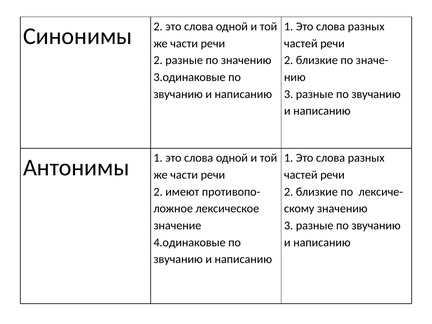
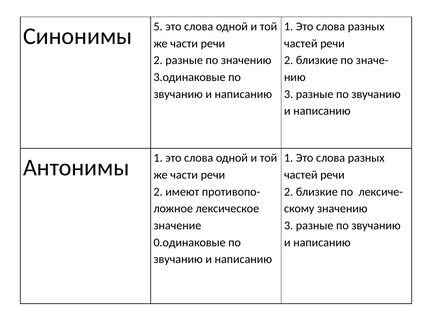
Синонимы 2: 2 -> 5 (158, 27)
4.одинаковые: 4.одинаковые -> 0.одинаковые (190, 242)
